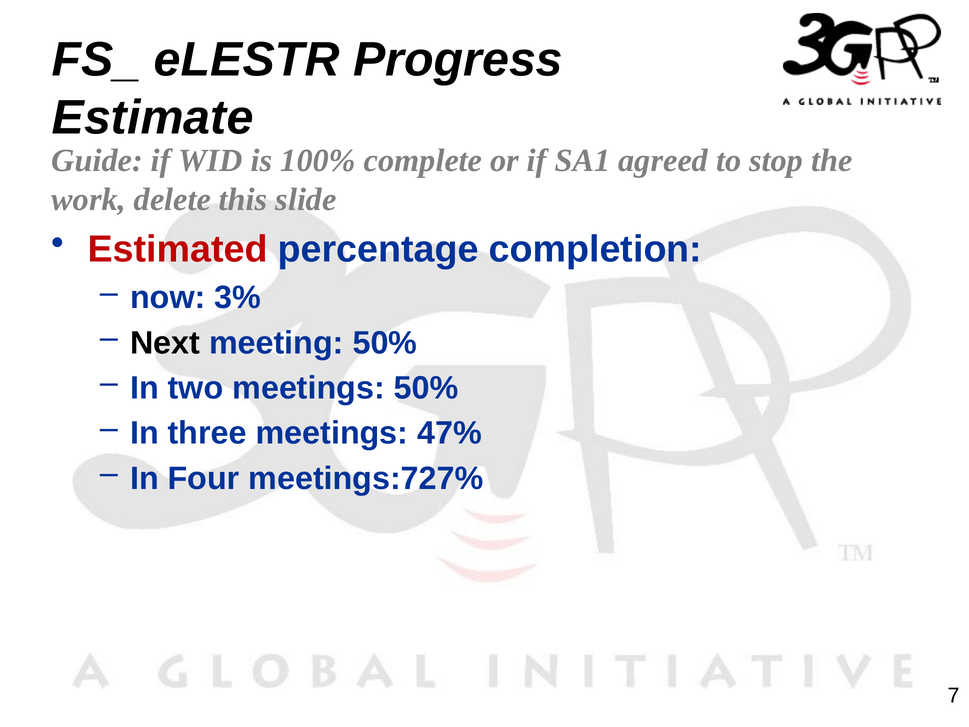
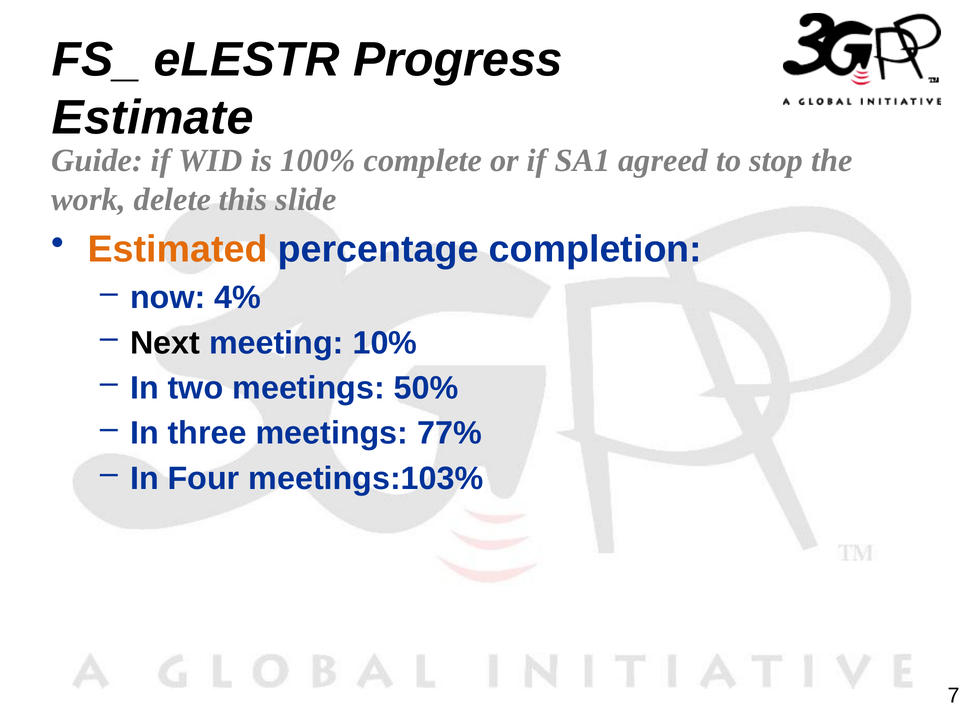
Estimated colour: red -> orange (178, 249)
3%: 3% -> 4% (238, 298)
meeting 50%: 50% -> 10% (385, 343)
47%: 47% -> 77% (449, 433)
meetings:727%: meetings:727% -> meetings:103% (366, 478)
